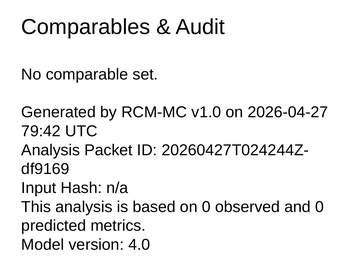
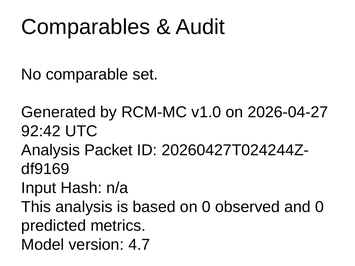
79:42: 79:42 -> 92:42 (41, 131)
4.0: 4.0 -> 4.7 (139, 245)
